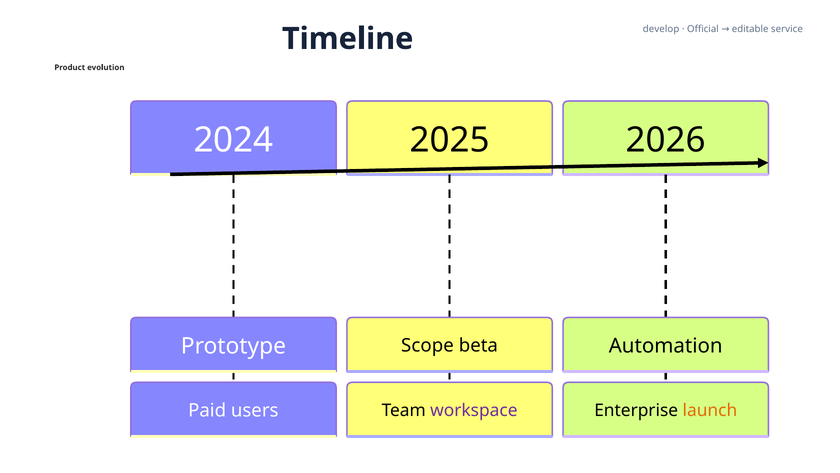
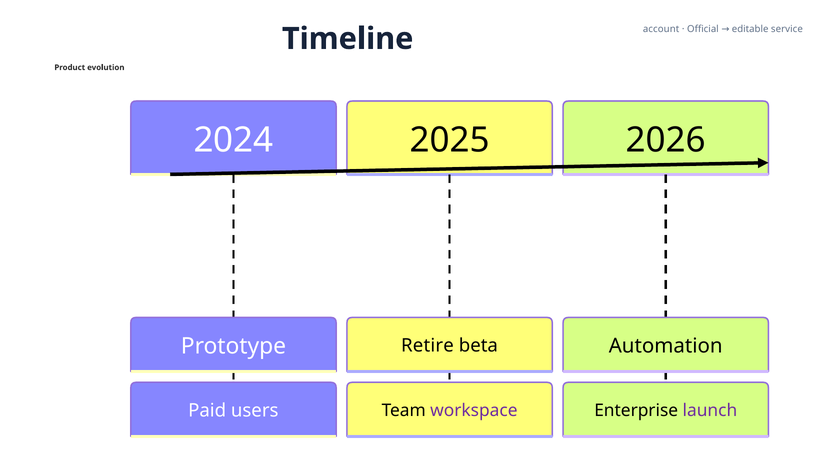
develop: develop -> account (661, 29)
Scope: Scope -> Retire (427, 345)
launch colour: orange -> purple (710, 410)
